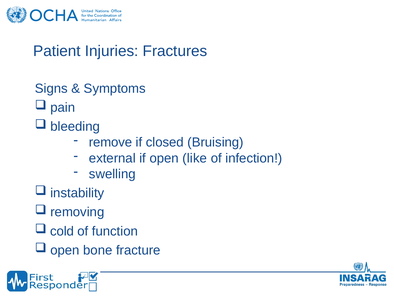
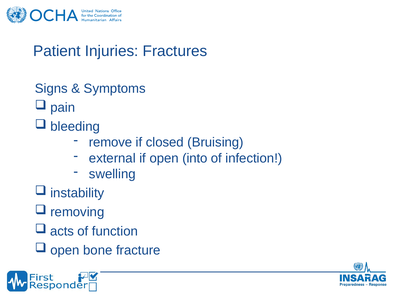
like: like -> into (195, 158)
cold: cold -> acts (62, 231)
